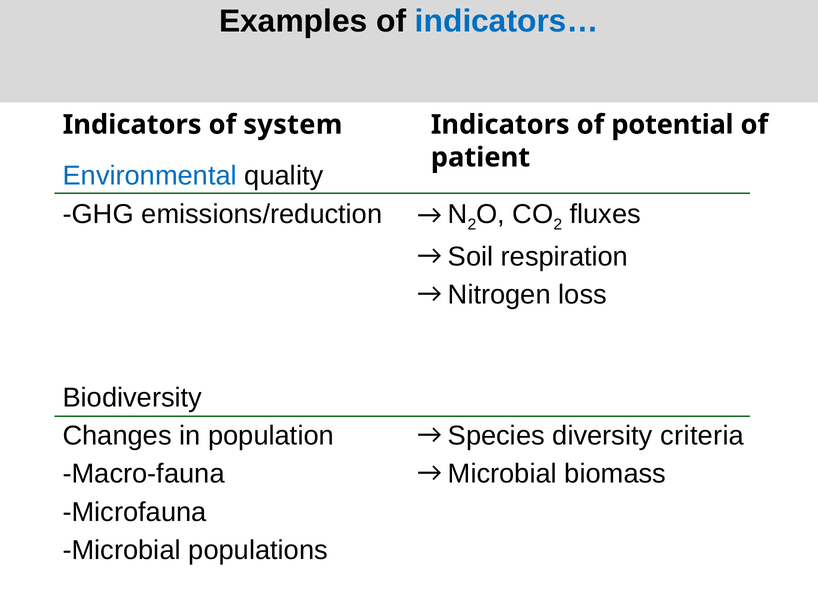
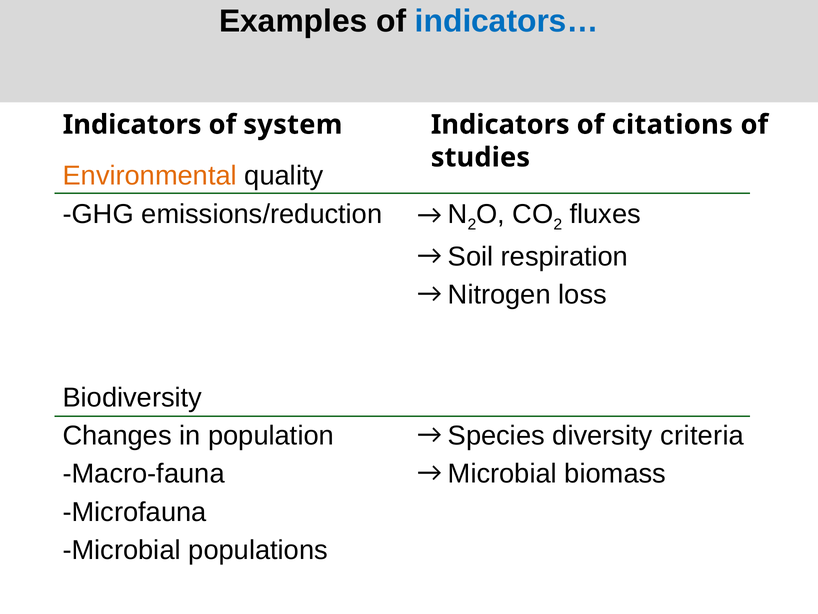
potential: potential -> citations (672, 125)
patient: patient -> studies (480, 157)
Environmental colour: blue -> orange (150, 176)
